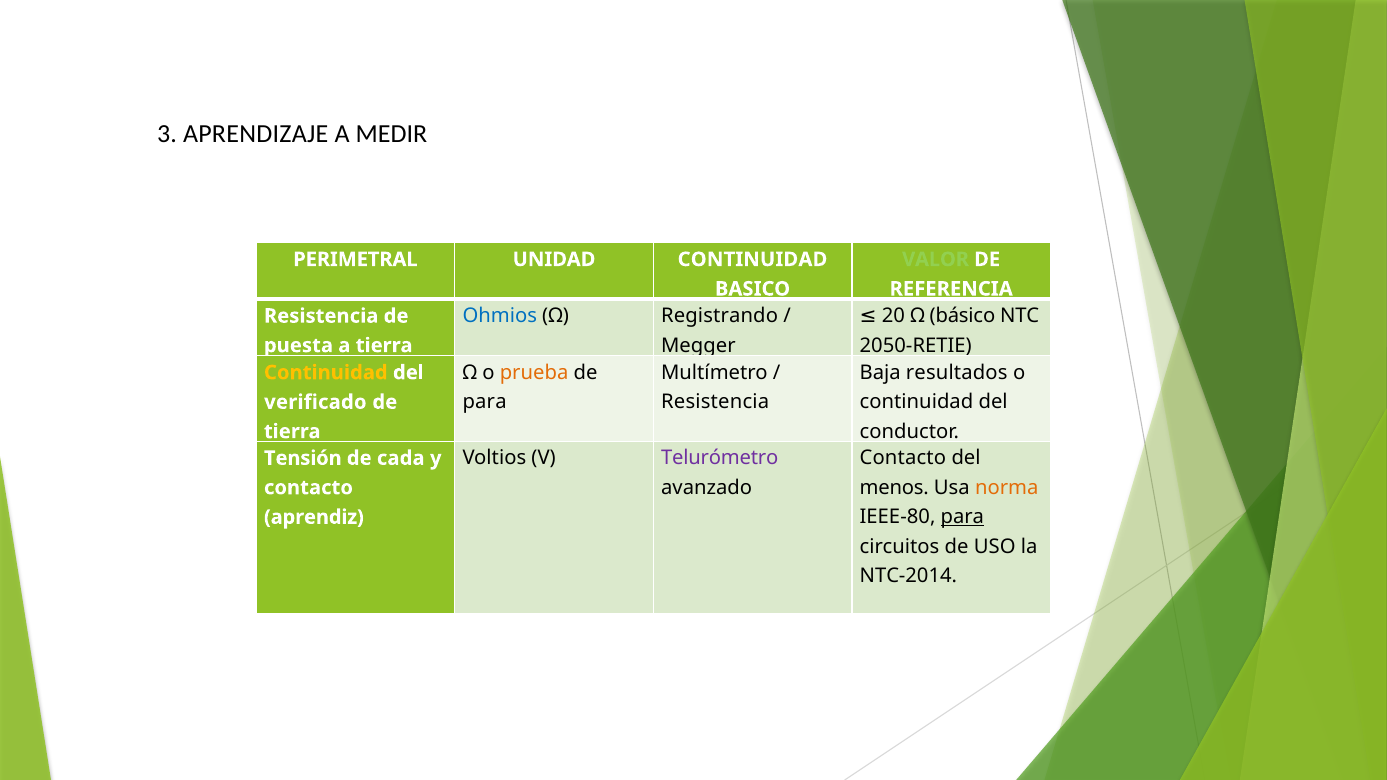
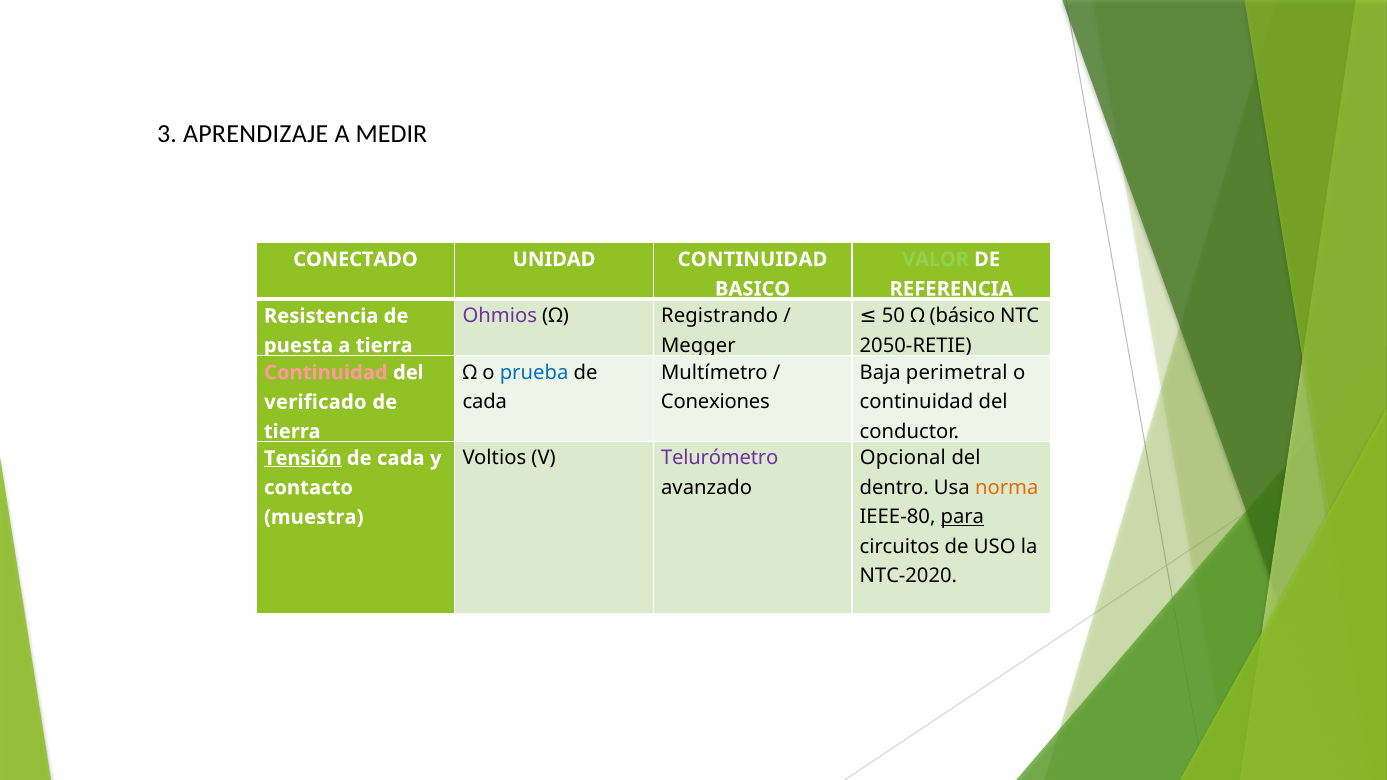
PERIMETRAL: PERIMETRAL -> CONECTADO (355, 259)
20: 20 -> 50 (893, 316)
Ohmios colour: blue -> purple (500, 316)
prueba colour: orange -> blue (534, 373)
resultados: resultados -> perimetral (957, 373)
Continuidad colour: yellow -> pink (326, 373)
para: para -> cada (485, 402)
Resistencia: Resistencia -> Conexiones (715, 402)
Contacto: Contacto -> Opcional (903, 458)
Tensión underline: none -> present (303, 458)
menos: menos -> dentro (894, 488)
aprendiz: aprendiz -> muestra (314, 517)
NTC-2014: NTC-2014 -> NTC-2020 (908, 576)
